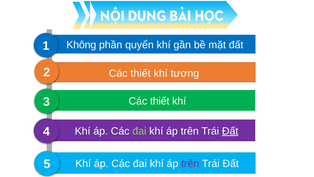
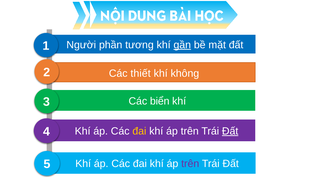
Không: Không -> Người (81, 45)
quyển: quyển -> tương (139, 45)
gần underline: none -> present (182, 45)
tương: tương -> không (185, 73)
thiết: thiết -> biển (160, 101)
đai colour: light green -> yellow (139, 131)
